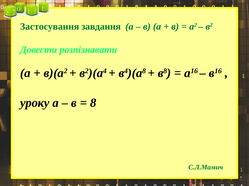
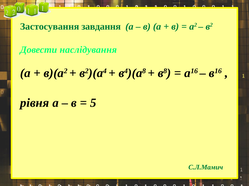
розпізнавати: розпізнавати -> наслідування (88, 50)
уроку: уроку -> рівня (35, 103)
8: 8 -> 5 (93, 103)
